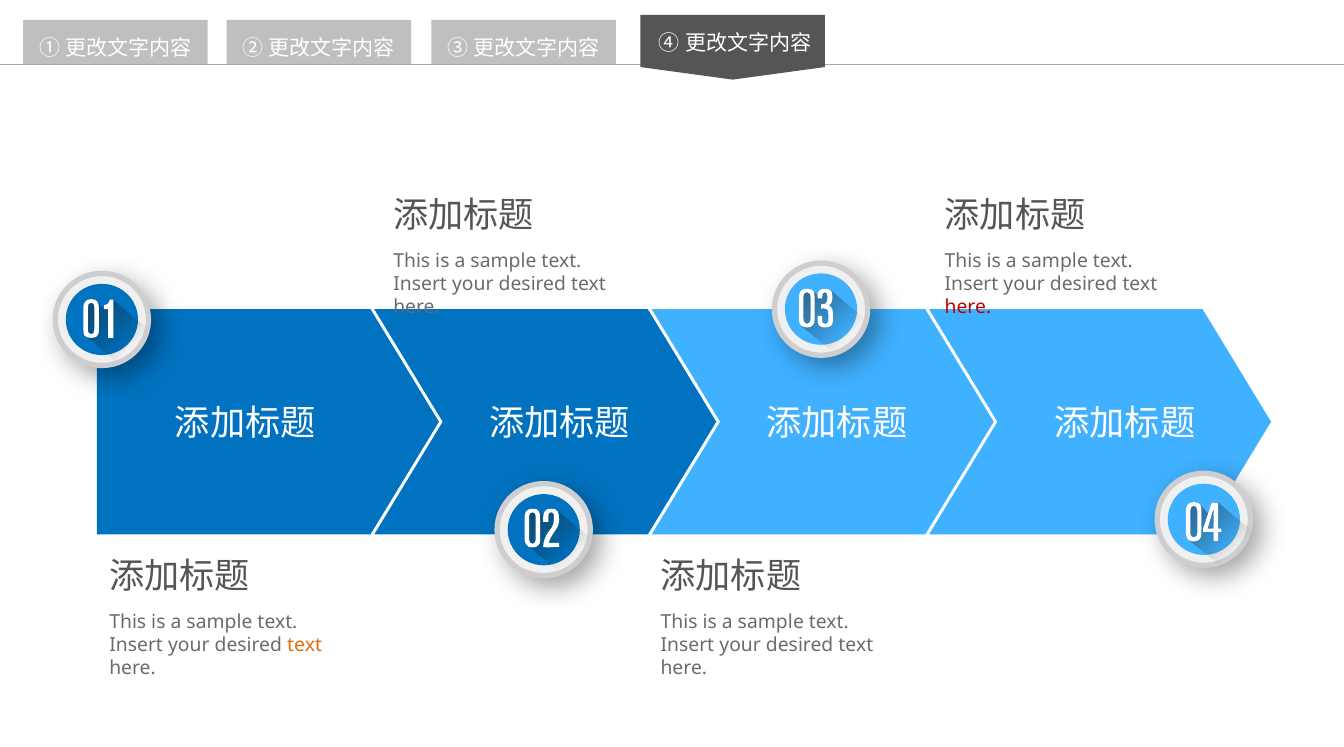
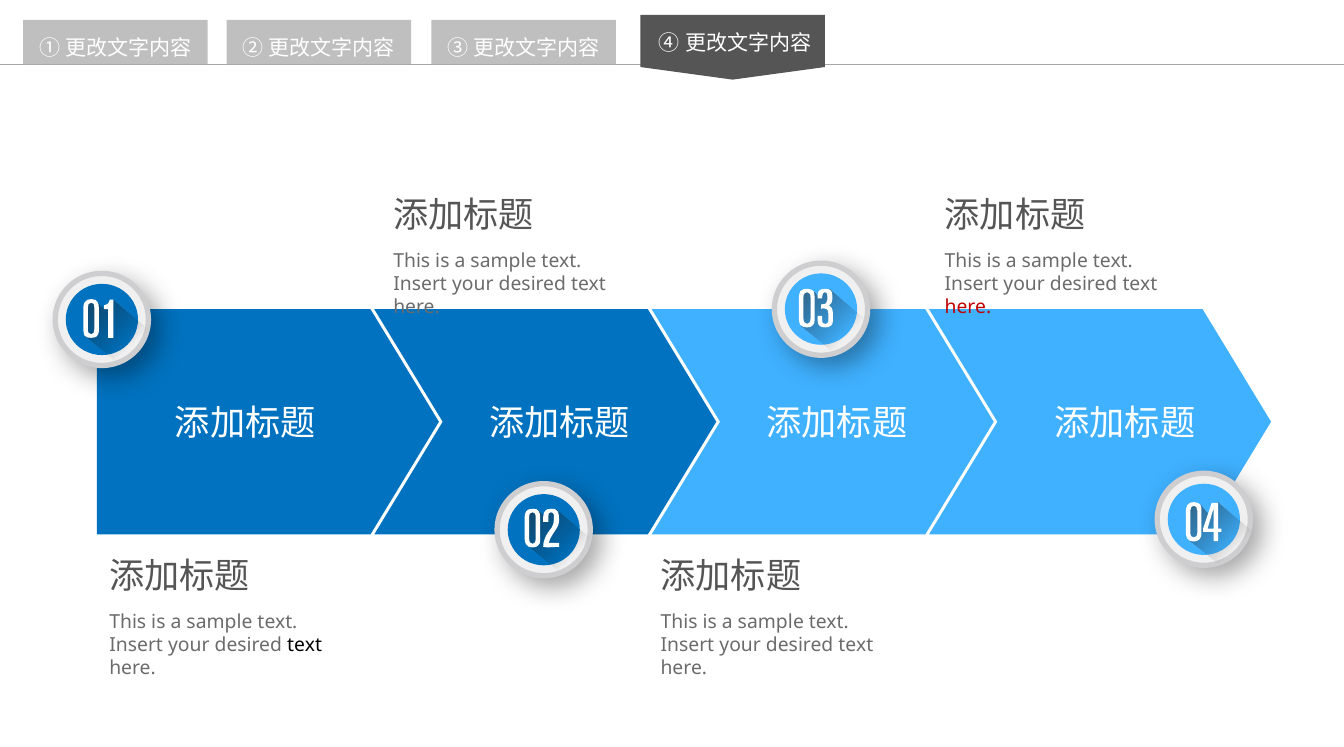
text colour: orange -> black (305, 645)
